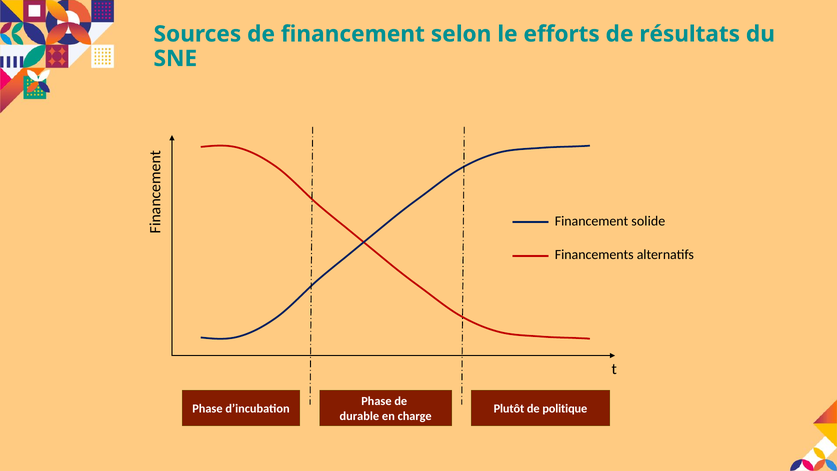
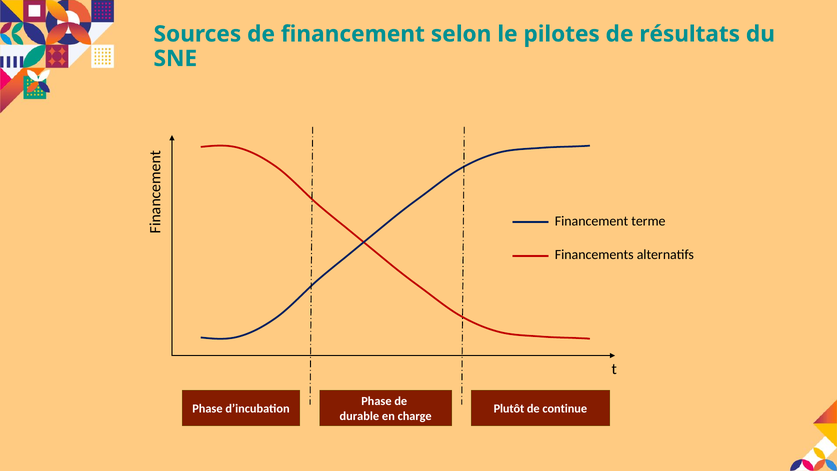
efforts: efforts -> pilotes (562, 34)
solide: solide -> terme (648, 221)
politique: politique -> continue (565, 409)
